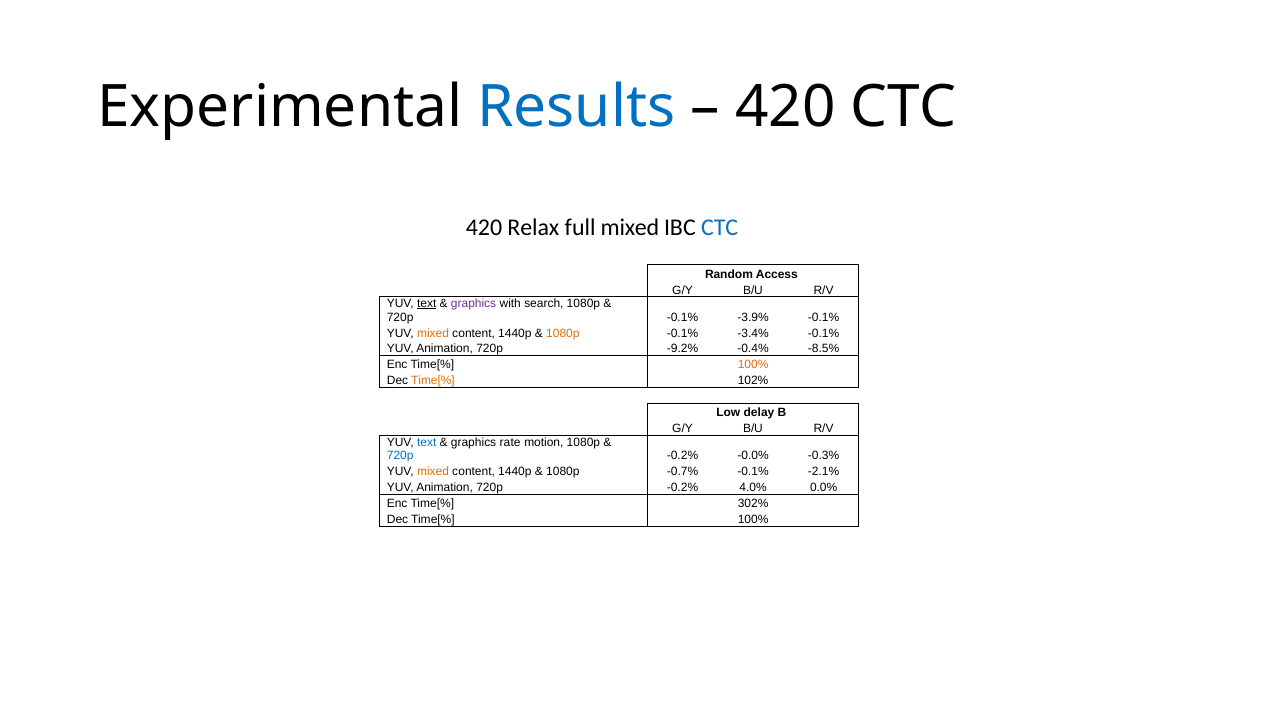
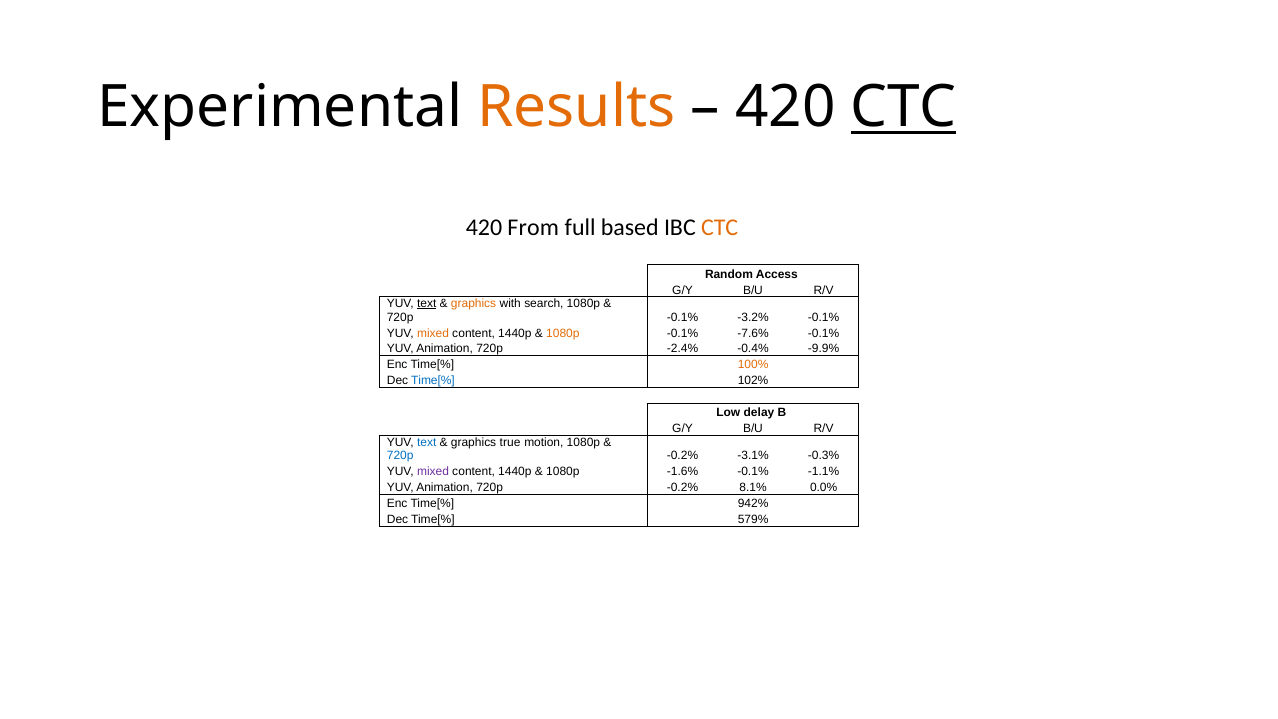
Results colour: blue -> orange (576, 107)
CTC underline: none -> present (904, 107)
Relax: Relax -> From (533, 227)
full mixed: mixed -> based (630, 227)
CTC colour: blue -> orange (720, 227)
graphics colour: purple -> orange (474, 304)
-3.9%: -3.9% -> -3.2% (753, 317)
-3.4%: -3.4% -> -7.6% (753, 333)
-9.2%: -9.2% -> -2.4% (683, 349)
-8.5%: -8.5% -> -9.9% (824, 349)
Time[% colour: orange -> blue (433, 381)
rate: rate -> true (510, 442)
-0.0%: -0.0% -> -3.1% (753, 456)
mixed colour: orange -> purple (433, 472)
-0.7%: -0.7% -> -1.6% (683, 472)
-2.1%: -2.1% -> -1.1% (824, 472)
4.0%: 4.0% -> 8.1% (753, 488)
302%: 302% -> 942% (753, 504)
Dec Time[% 100%: 100% -> 579% (753, 520)
